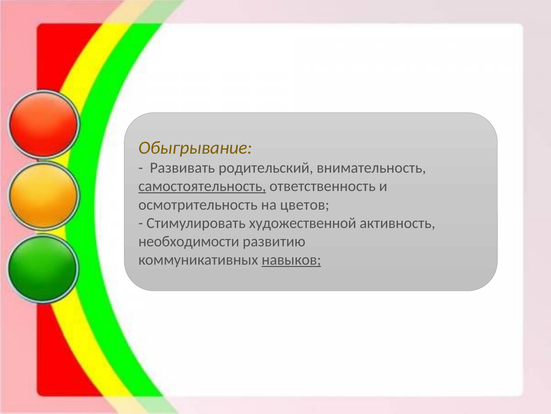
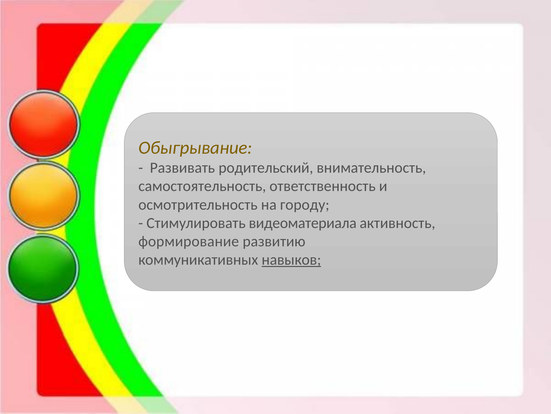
самостоятельность underline: present -> none (202, 186)
цветов: цветов -> городу (305, 204)
художественной: художественной -> видеоматериала (303, 223)
необходимости: необходимости -> формирование (189, 241)
